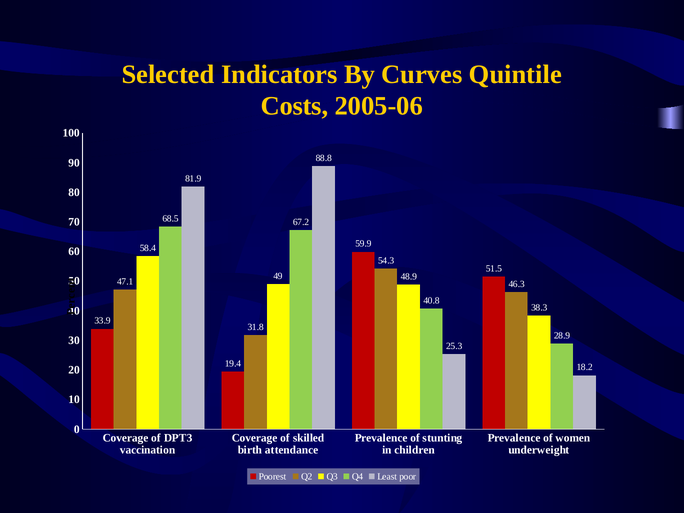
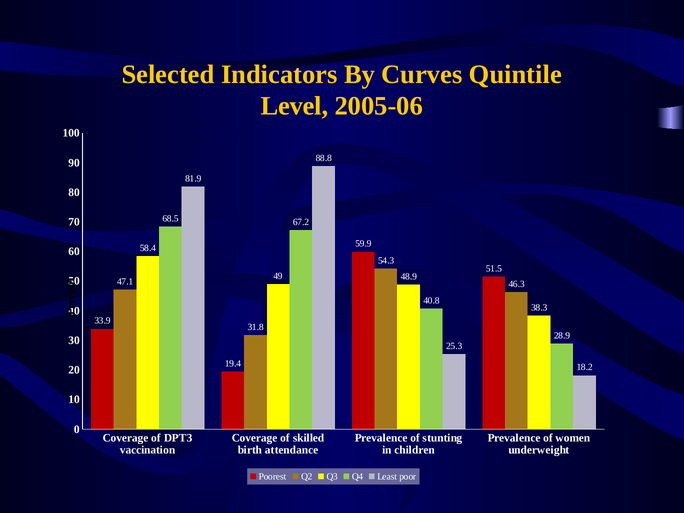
Costs: Costs -> Level (295, 106)
